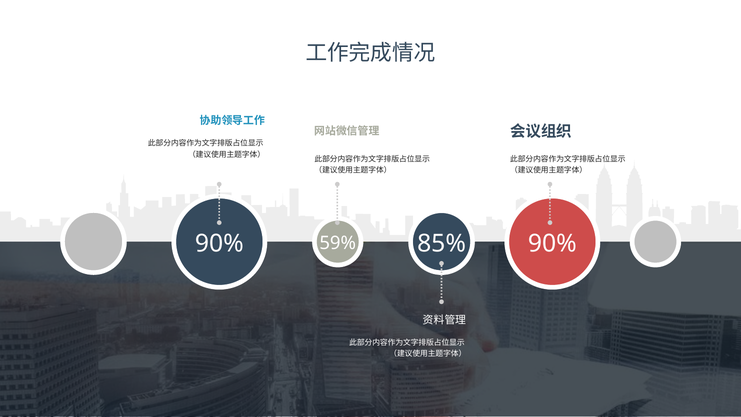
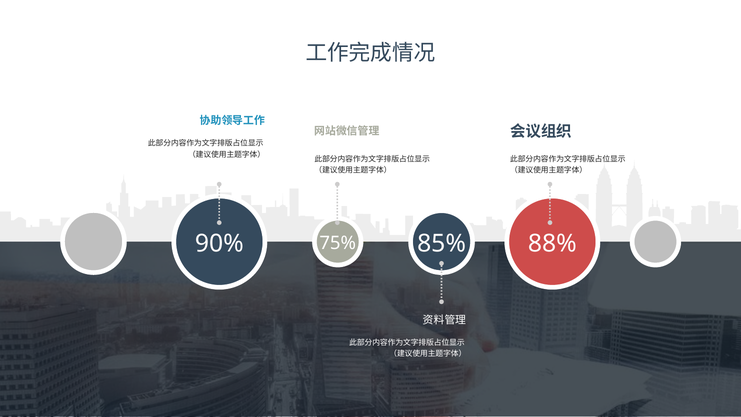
59%: 59% -> 75% (338, 243)
85% 90%: 90% -> 88% (552, 243)
